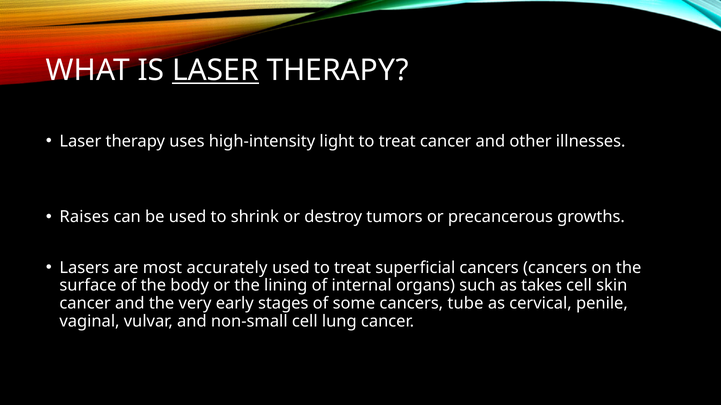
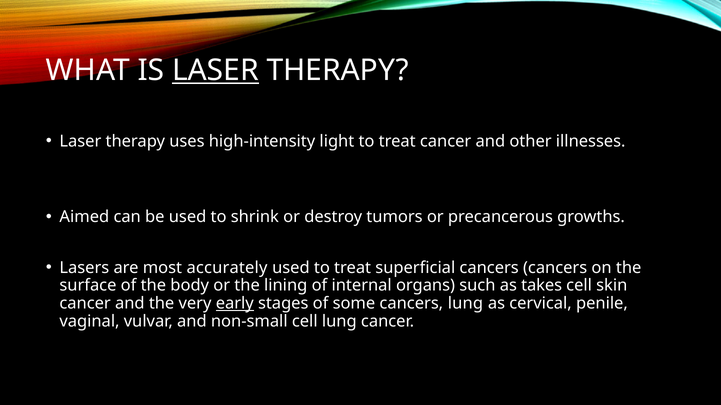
Raises: Raises -> Aimed (84, 217)
early underline: none -> present (235, 304)
cancers tube: tube -> lung (465, 304)
